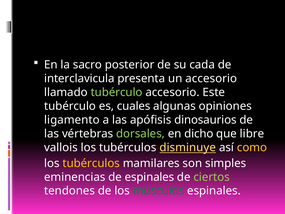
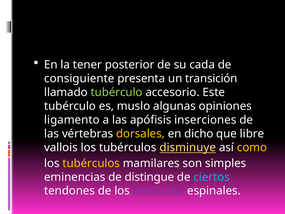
sacro: sacro -> tener (87, 65)
interclavicula: interclavicula -> consiguiente (79, 78)
un accesorio: accesorio -> transición (211, 78)
cuales: cuales -> muslo (134, 106)
dinosaurios: dinosaurios -> inserciones (205, 120)
dorsales colour: light green -> yellow (140, 134)
de espinales: espinales -> distingue (149, 177)
ciertos colour: light green -> light blue (212, 177)
músculos colour: green -> purple (158, 191)
